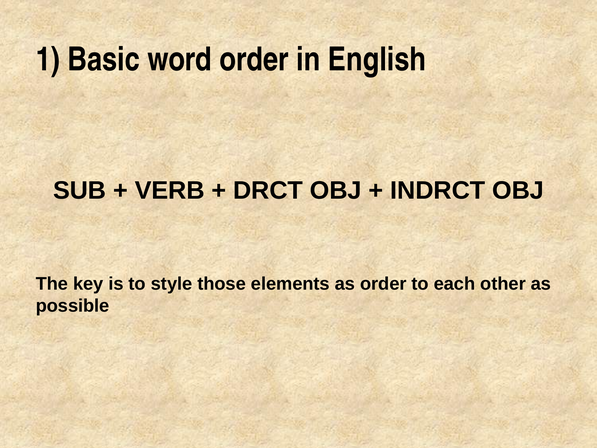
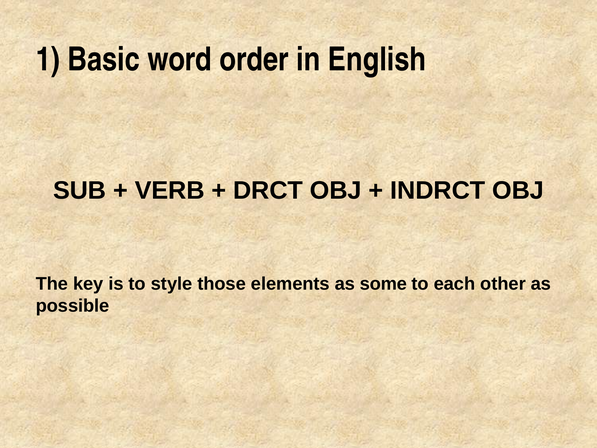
as order: order -> some (383, 284)
